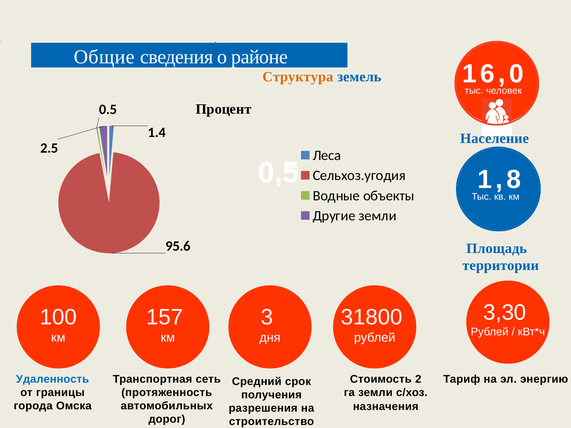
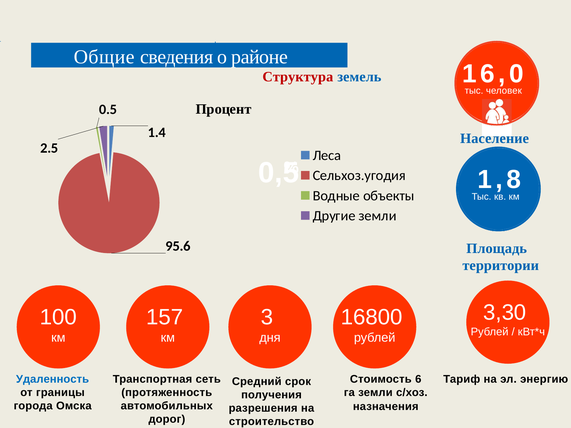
Структура colour: orange -> red (298, 77)
31800: 31800 -> 16800 (372, 318)
2: 2 -> 6 (418, 379)
